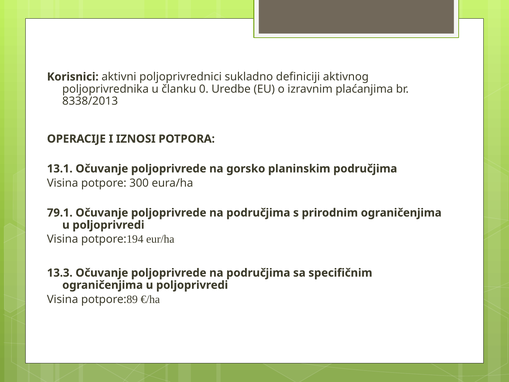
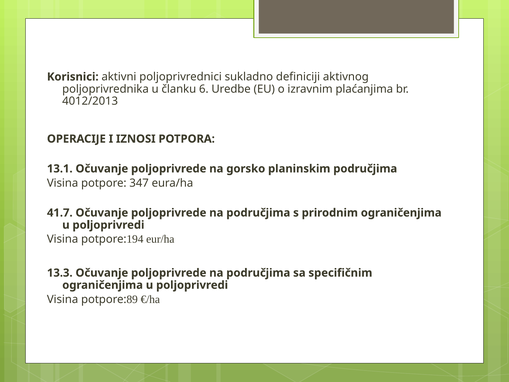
0: 0 -> 6 (204, 89)
8338/2013: 8338/2013 -> 4012/2013 (90, 101)
300: 300 -> 347 (139, 183)
79.1: 79.1 -> 41.7 (60, 213)
